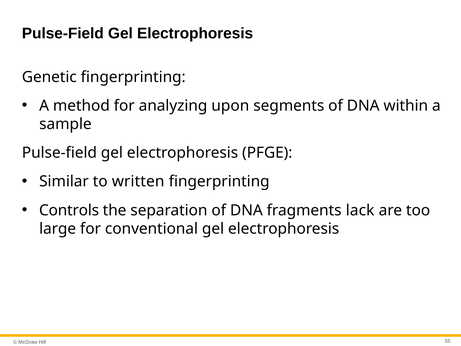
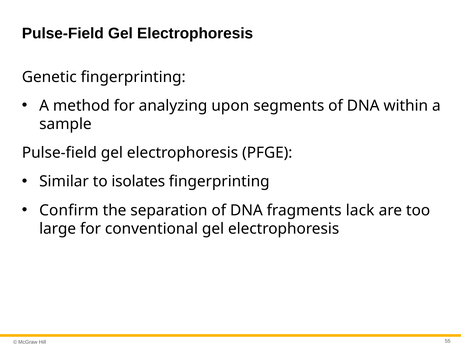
written: written -> isolates (138, 181)
Controls: Controls -> Confirm (69, 210)
